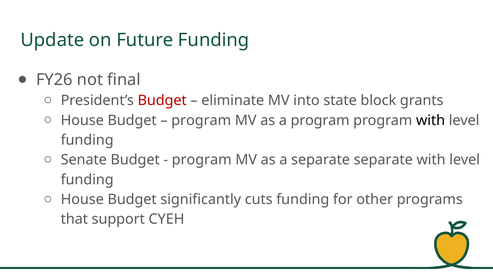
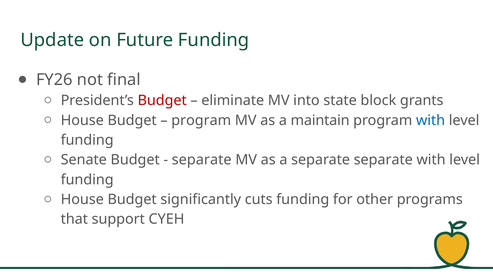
a program: program -> maintain (320, 121)
with colour: black -> blue (431, 121)
program: program -> separate (202, 160)
